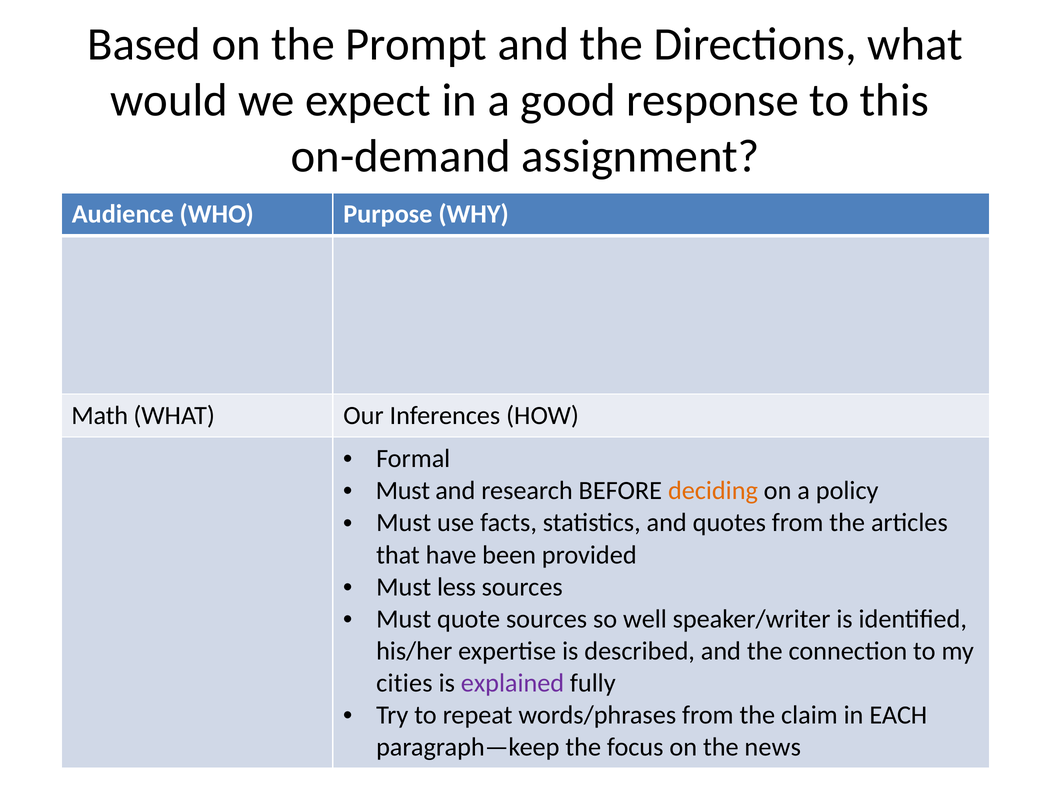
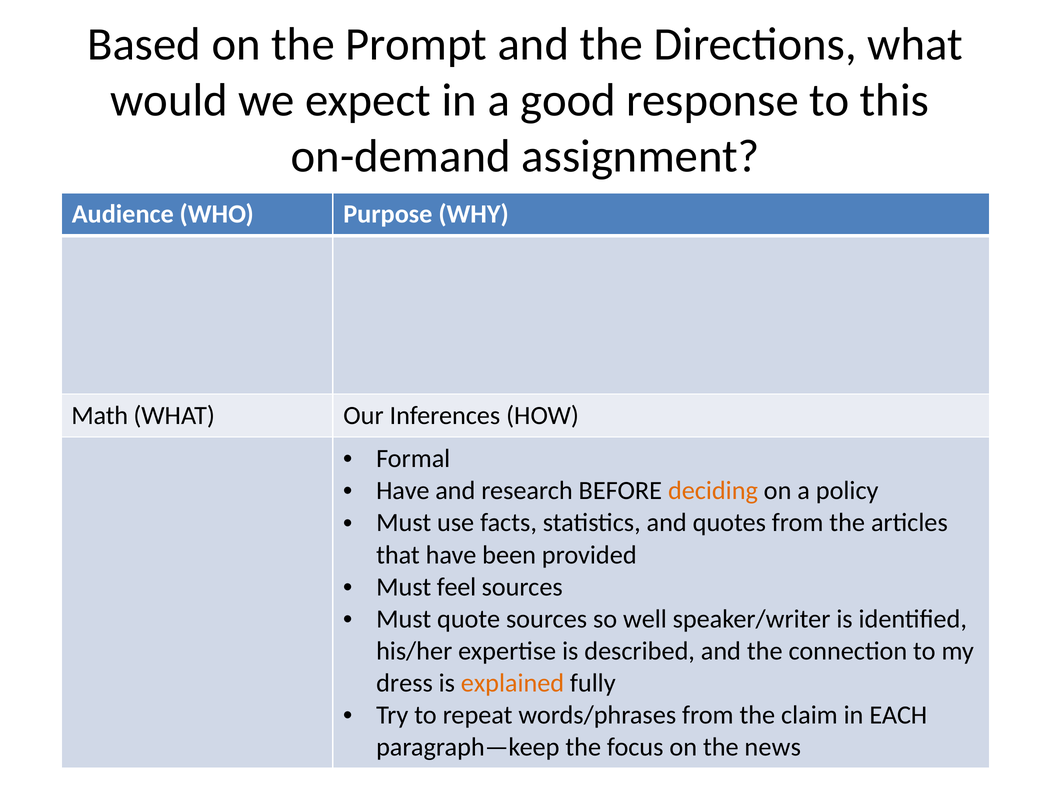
Must: Must -> Have (403, 491)
less: less -> feel (457, 587)
cities: cities -> dress (405, 683)
explained colour: purple -> orange (512, 683)
